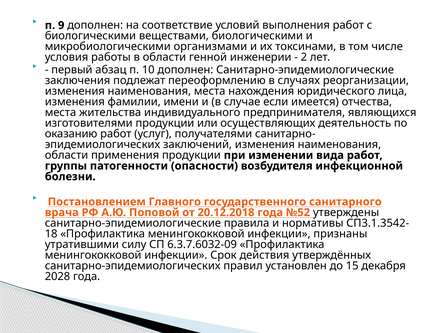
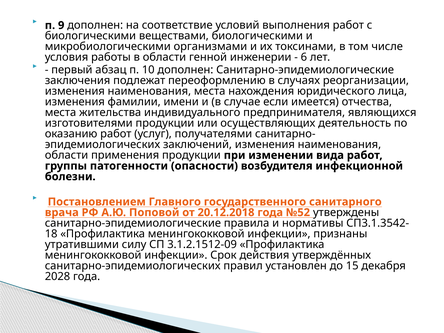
2: 2 -> 6 (304, 57)
6.3.7.6032-09: 6.3.7.6032-09 -> 3.1.2.1512-09 (202, 244)
